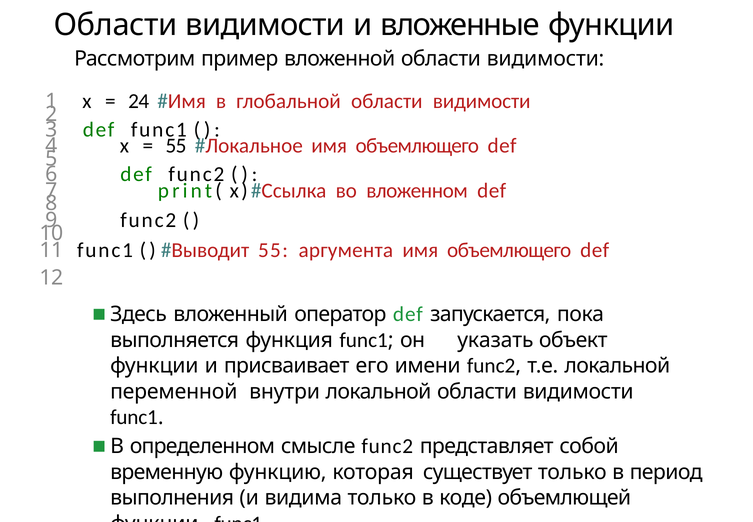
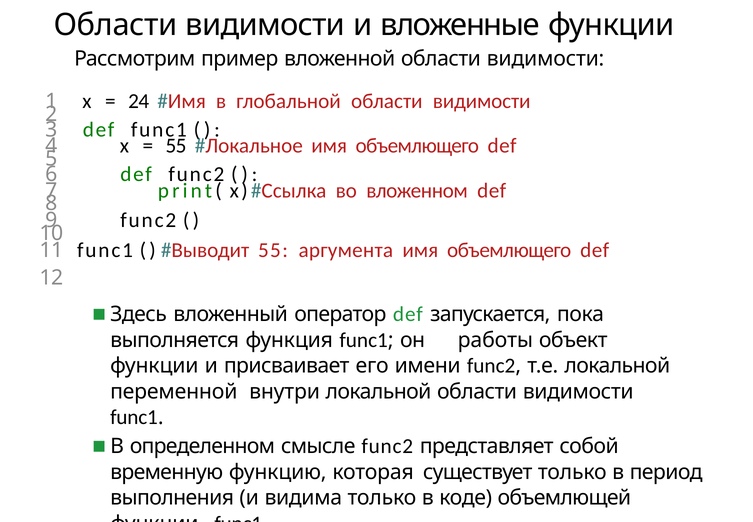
указать: указать -> работы (495, 340)
